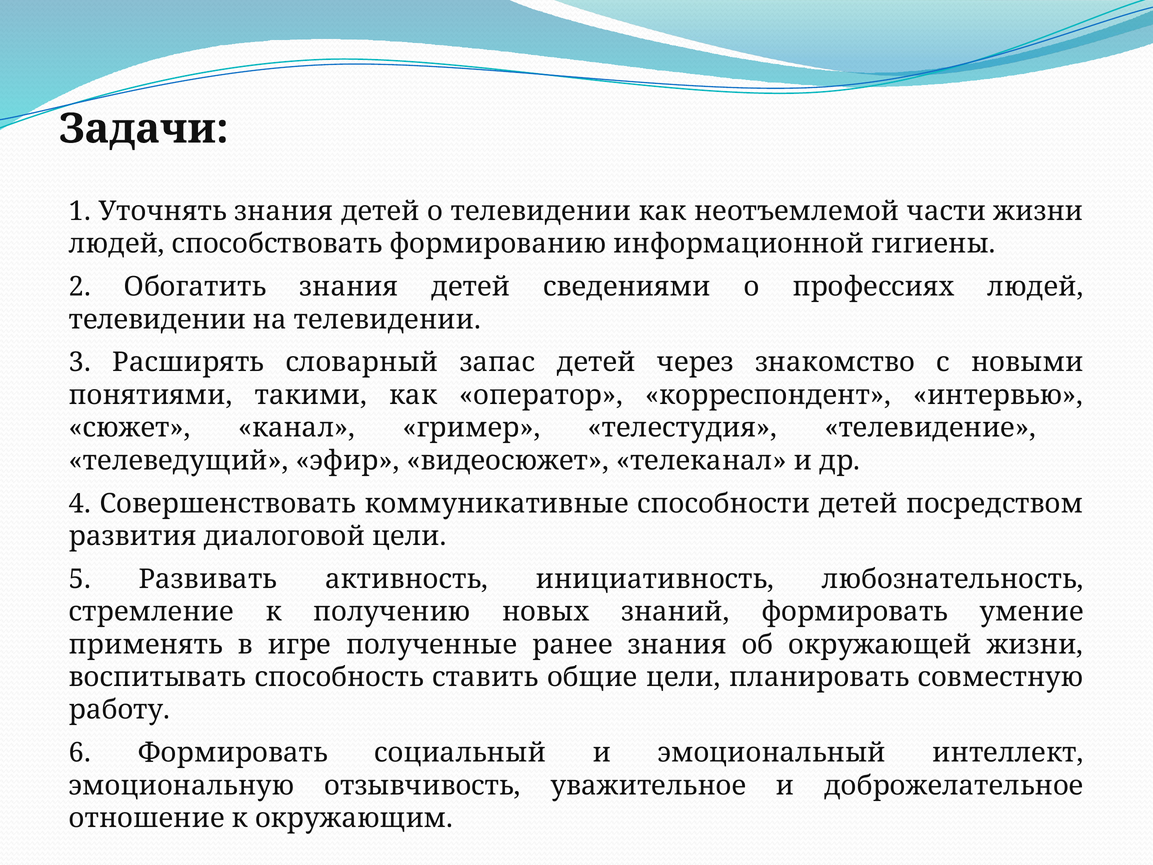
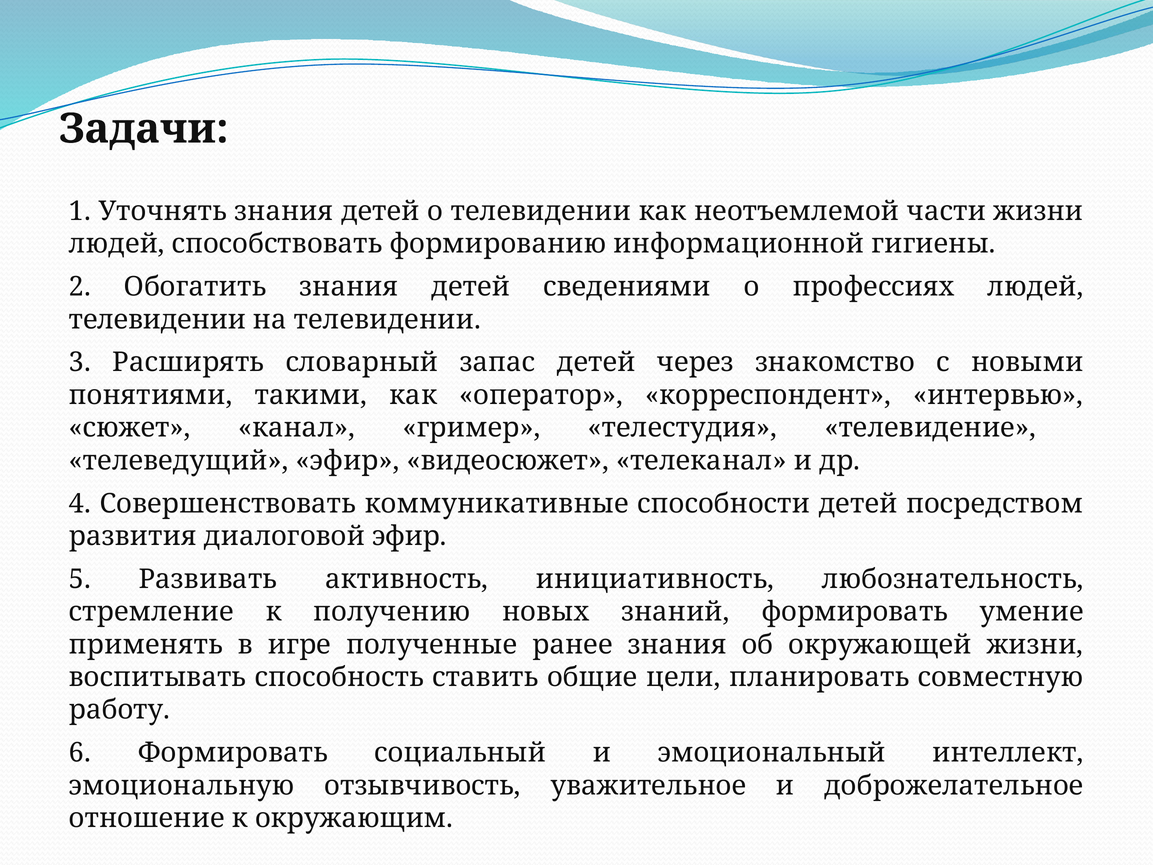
диалоговой цели: цели -> эфир (409, 536)
